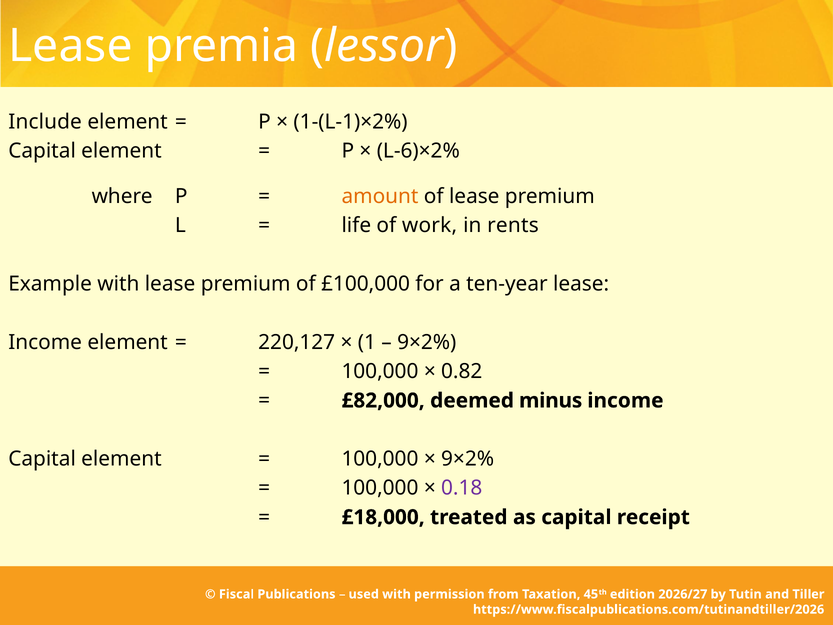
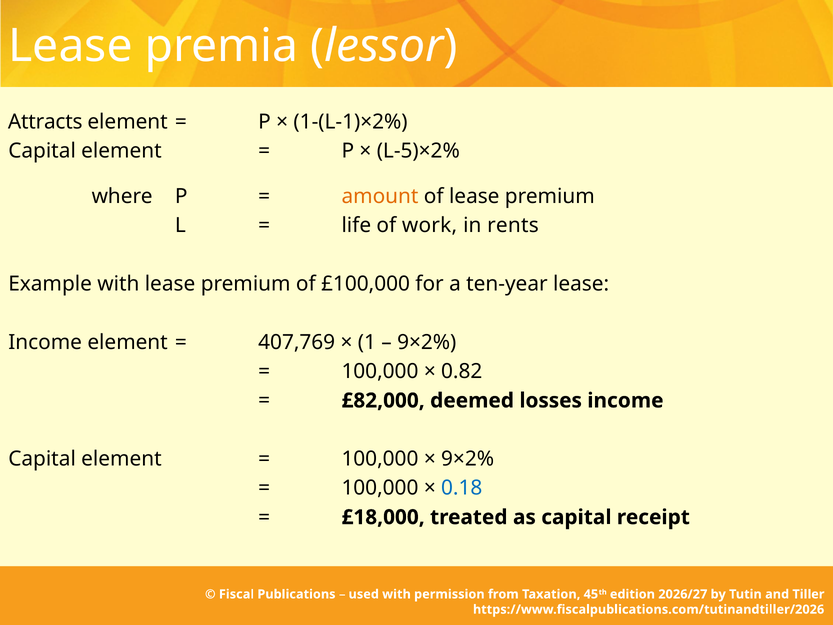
Include: Include -> Attracts (45, 122)
L-6)×2%: L-6)×2% -> L-5)×2% (418, 151)
220,127: 220,127 -> 407,769 (297, 342)
minus: minus -> losses (551, 400)
0.18 colour: purple -> blue (462, 488)
